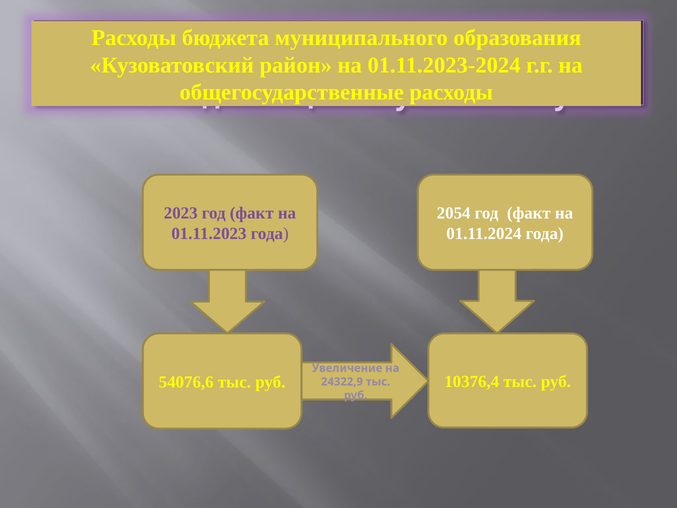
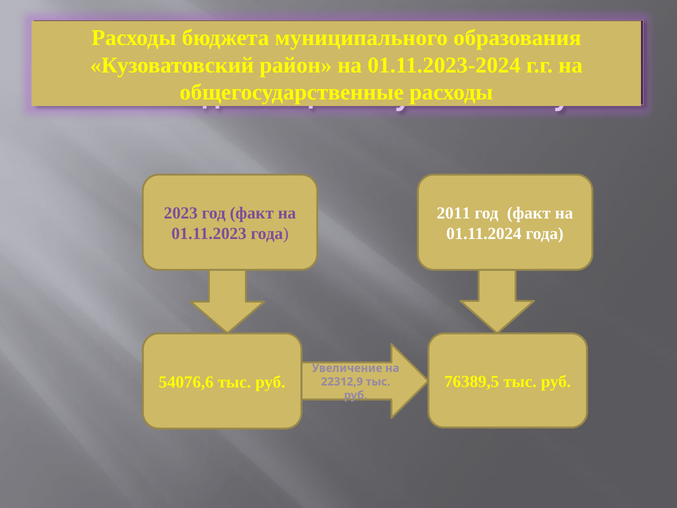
2054: 2054 -> 2011 (454, 213)
10376,4: 10376,4 -> 76389,5 (472, 381)
24322,9: 24322,9 -> 22312,9 (342, 382)
